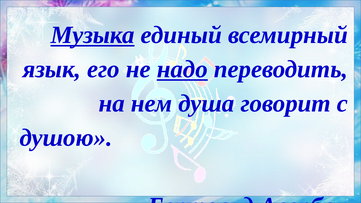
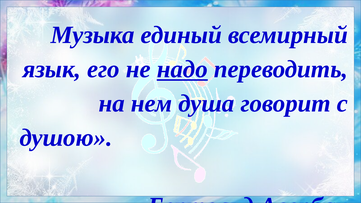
Музыка underline: present -> none (93, 35)
